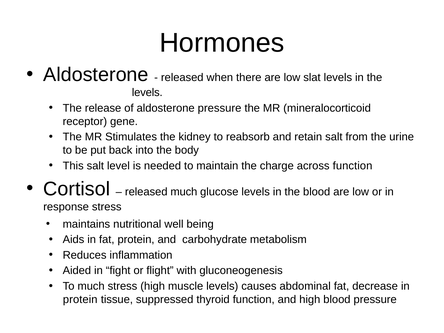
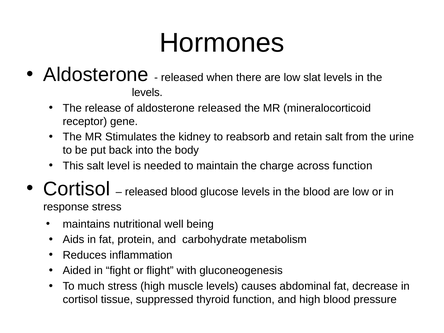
aldosterone pressure: pressure -> released (220, 108)
released much: much -> blood (184, 192)
protein: protein -> cortisol (80, 300)
